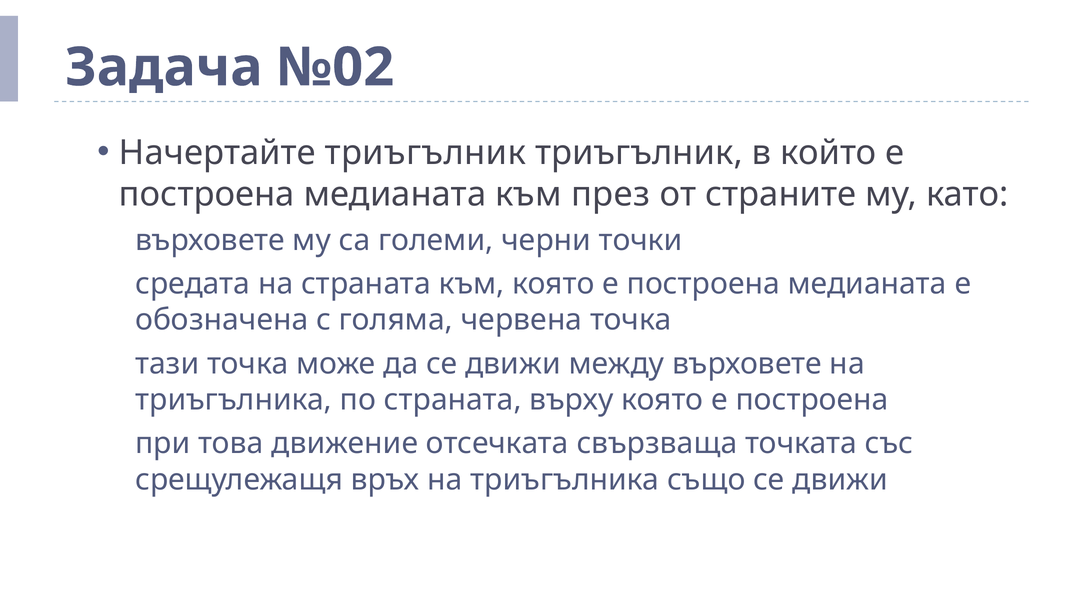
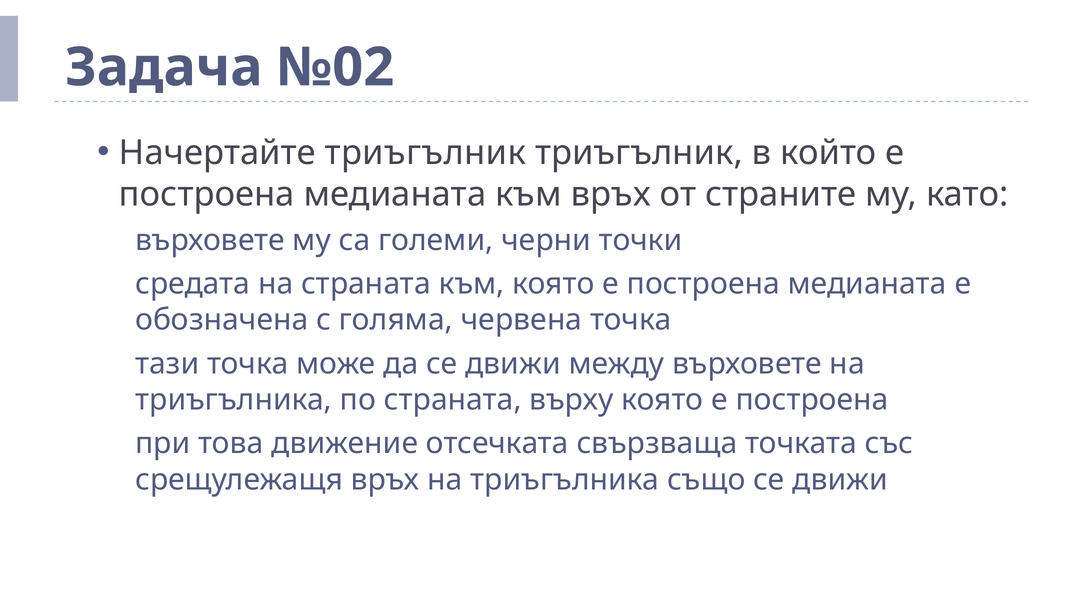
към през: през -> връх (611, 194)
